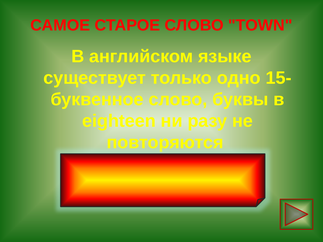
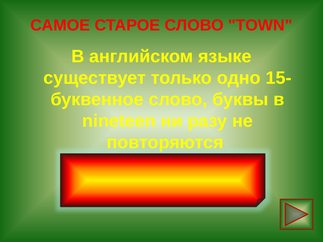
eighteen: eighteen -> nineteen (119, 121)
